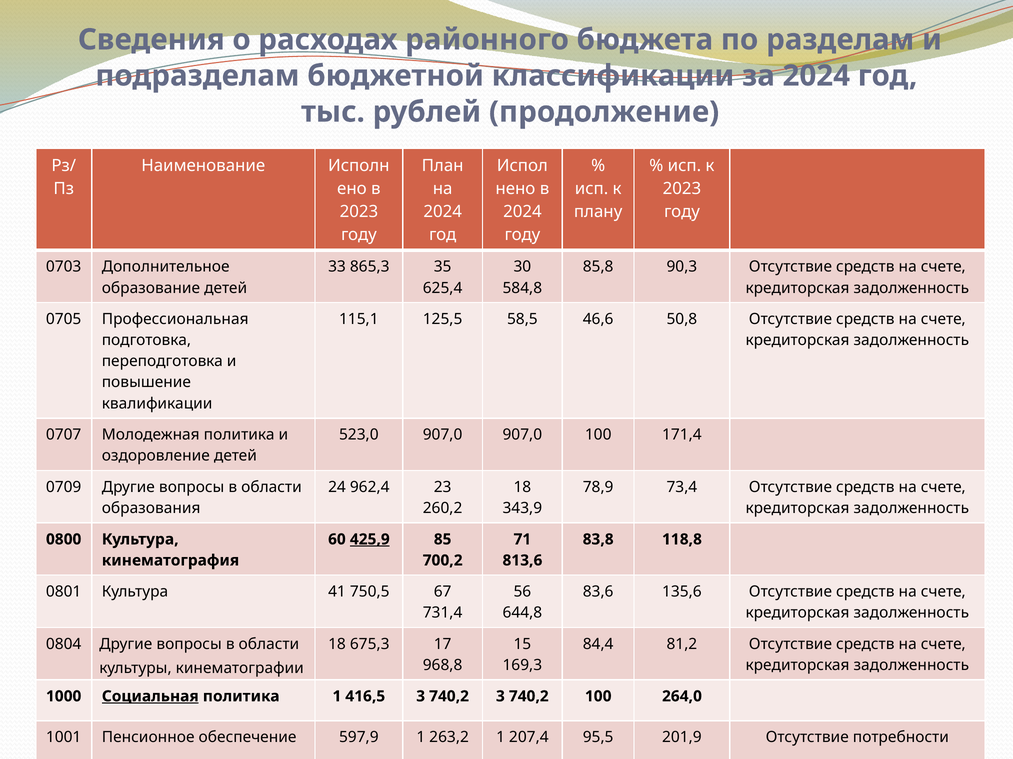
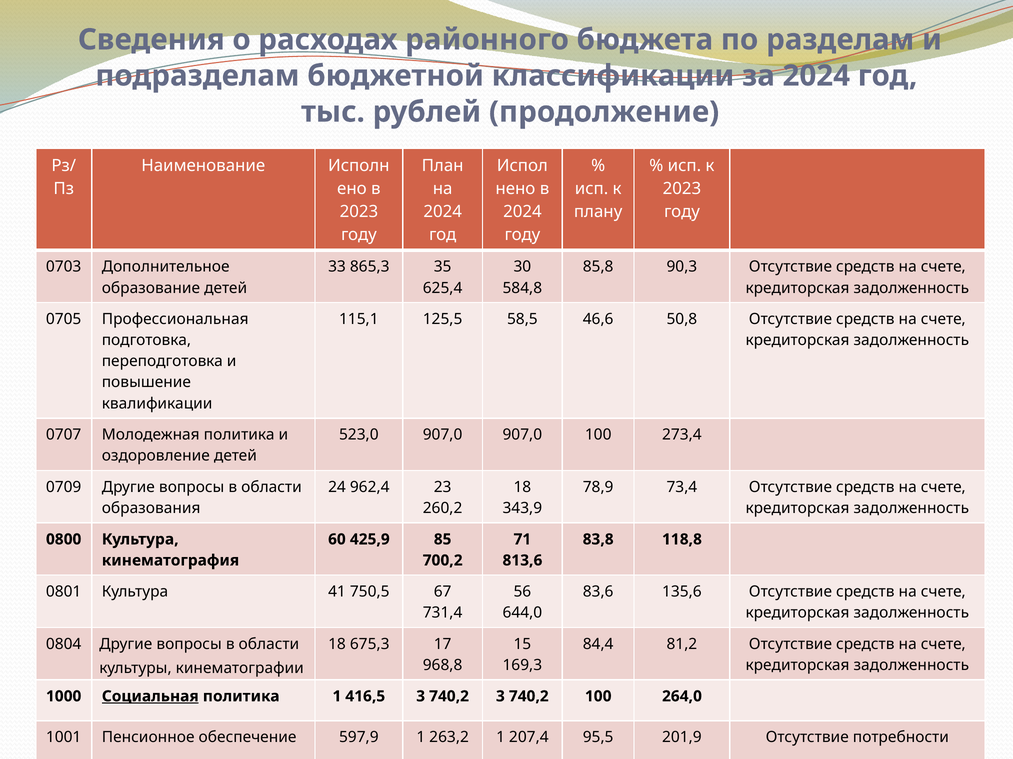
171,4: 171,4 -> 273,4 (682, 435)
425,9 underline: present -> none (370, 540)
644,8: 644,8 -> 644,0 (522, 613)
